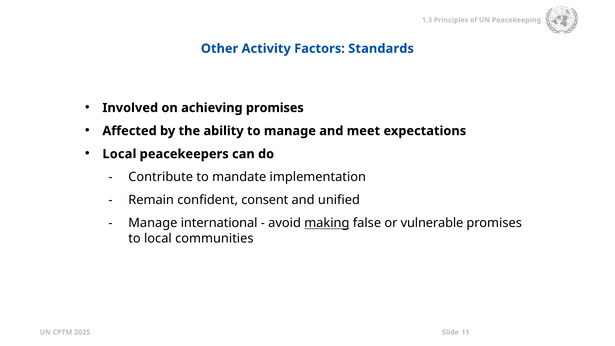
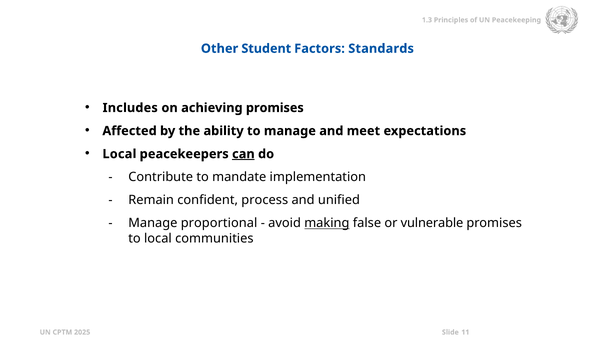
Activity: Activity -> Student (266, 49)
Involved: Involved -> Includes (130, 108)
can underline: none -> present (243, 154)
consent: consent -> process (265, 200)
international: international -> proportional (219, 223)
